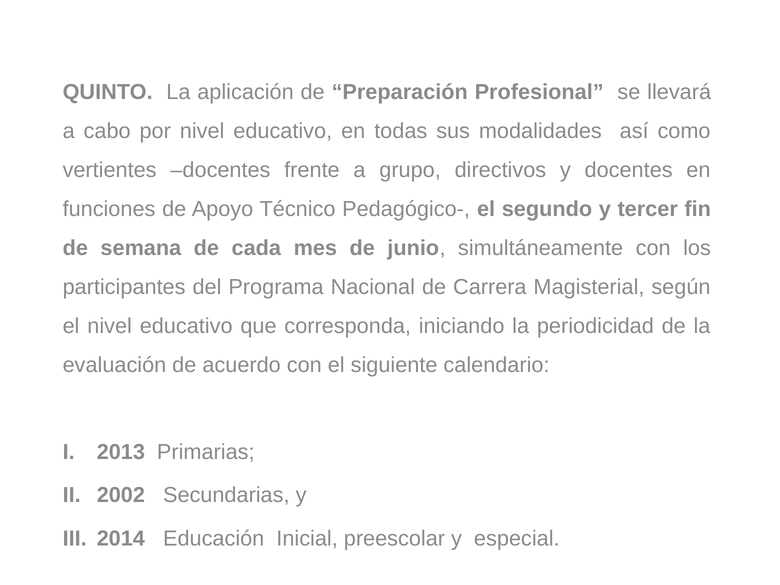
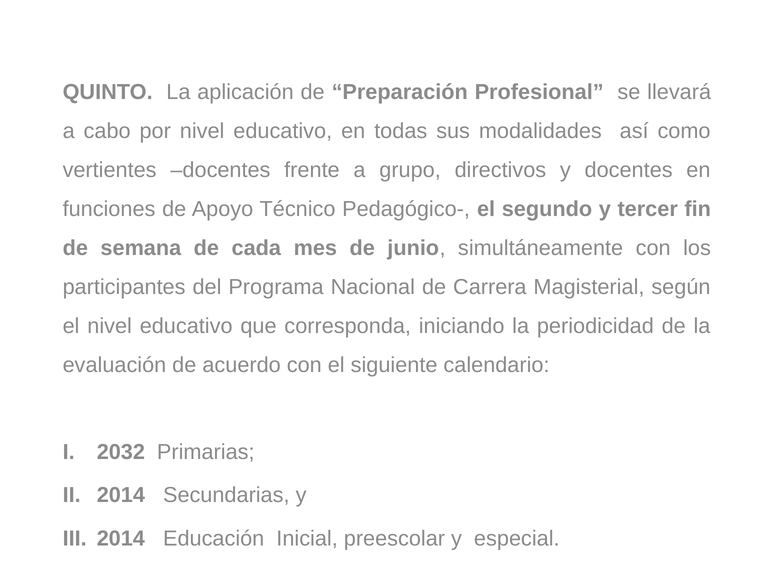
2013: 2013 -> 2032 (121, 452)
2002: 2002 -> 2014 (121, 495)
